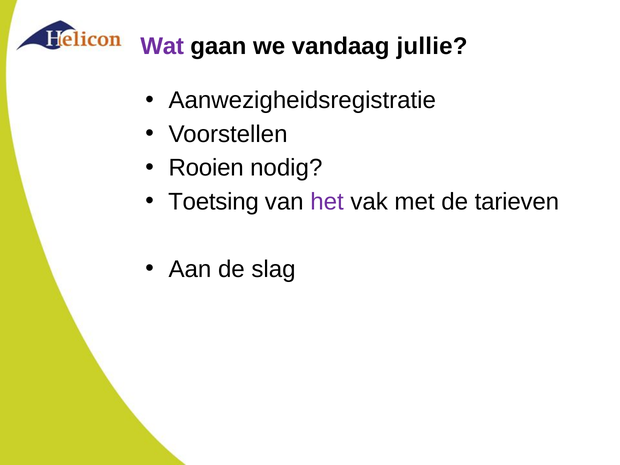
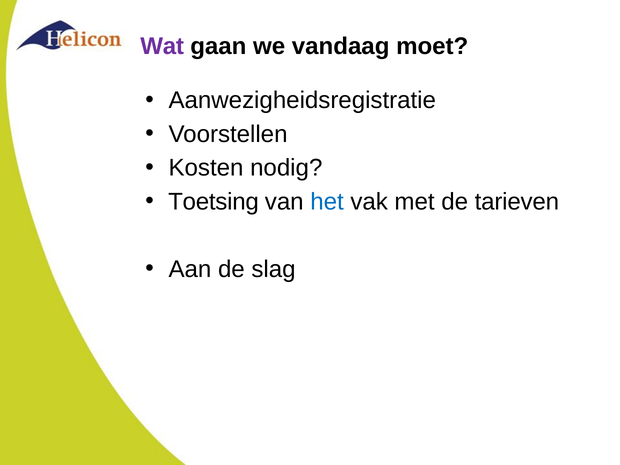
jullie: jullie -> moet (432, 46)
Rooien: Rooien -> Kosten (206, 168)
het colour: purple -> blue (327, 202)
